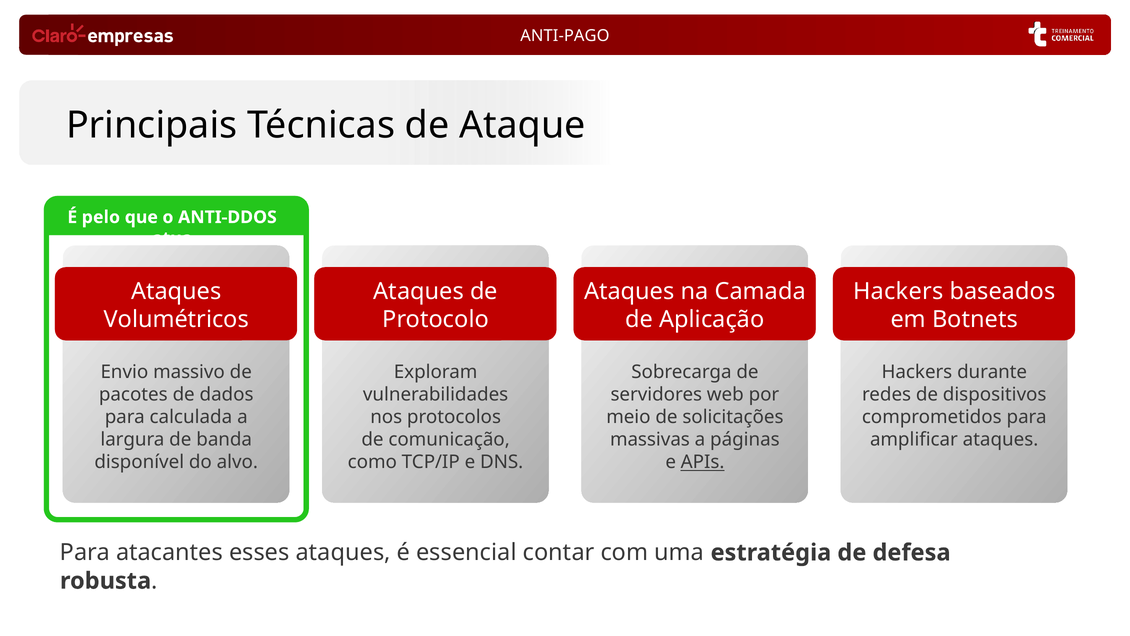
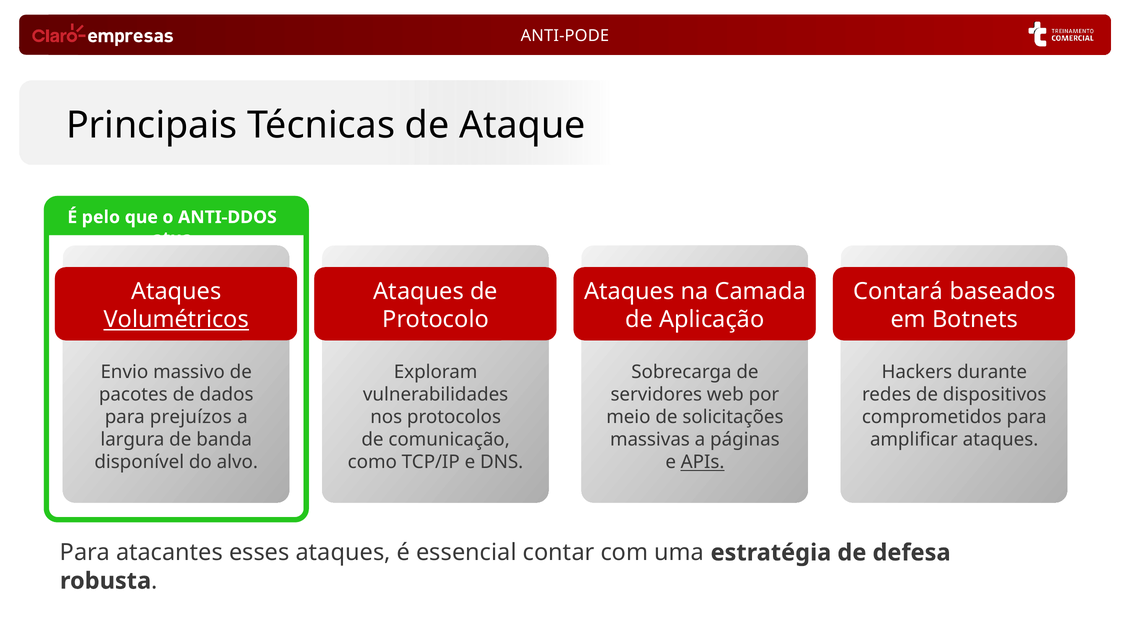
ANTI-PAGO: ANTI-PAGO -> ANTI-PODE (565, 36)
Hackers: Hackers -> Contará (898, 291)
Volumétricos underline: none -> present (176, 319)
calculada: calculada -> prejuízos (191, 417)
